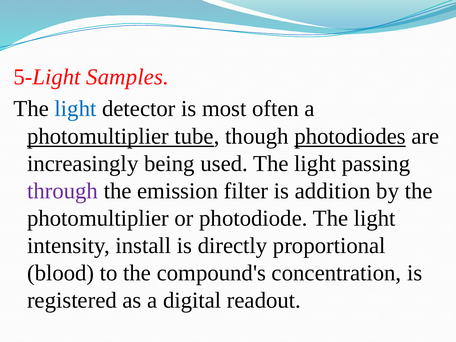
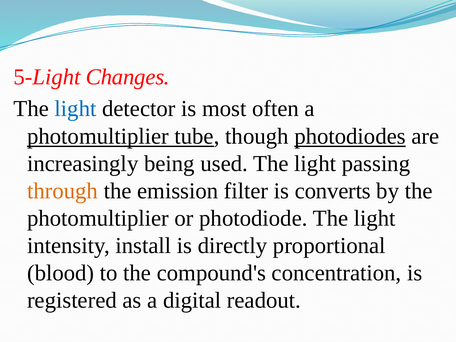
Samples: Samples -> Changes (128, 77)
through colour: purple -> orange (63, 191)
addition: addition -> converts (333, 191)
